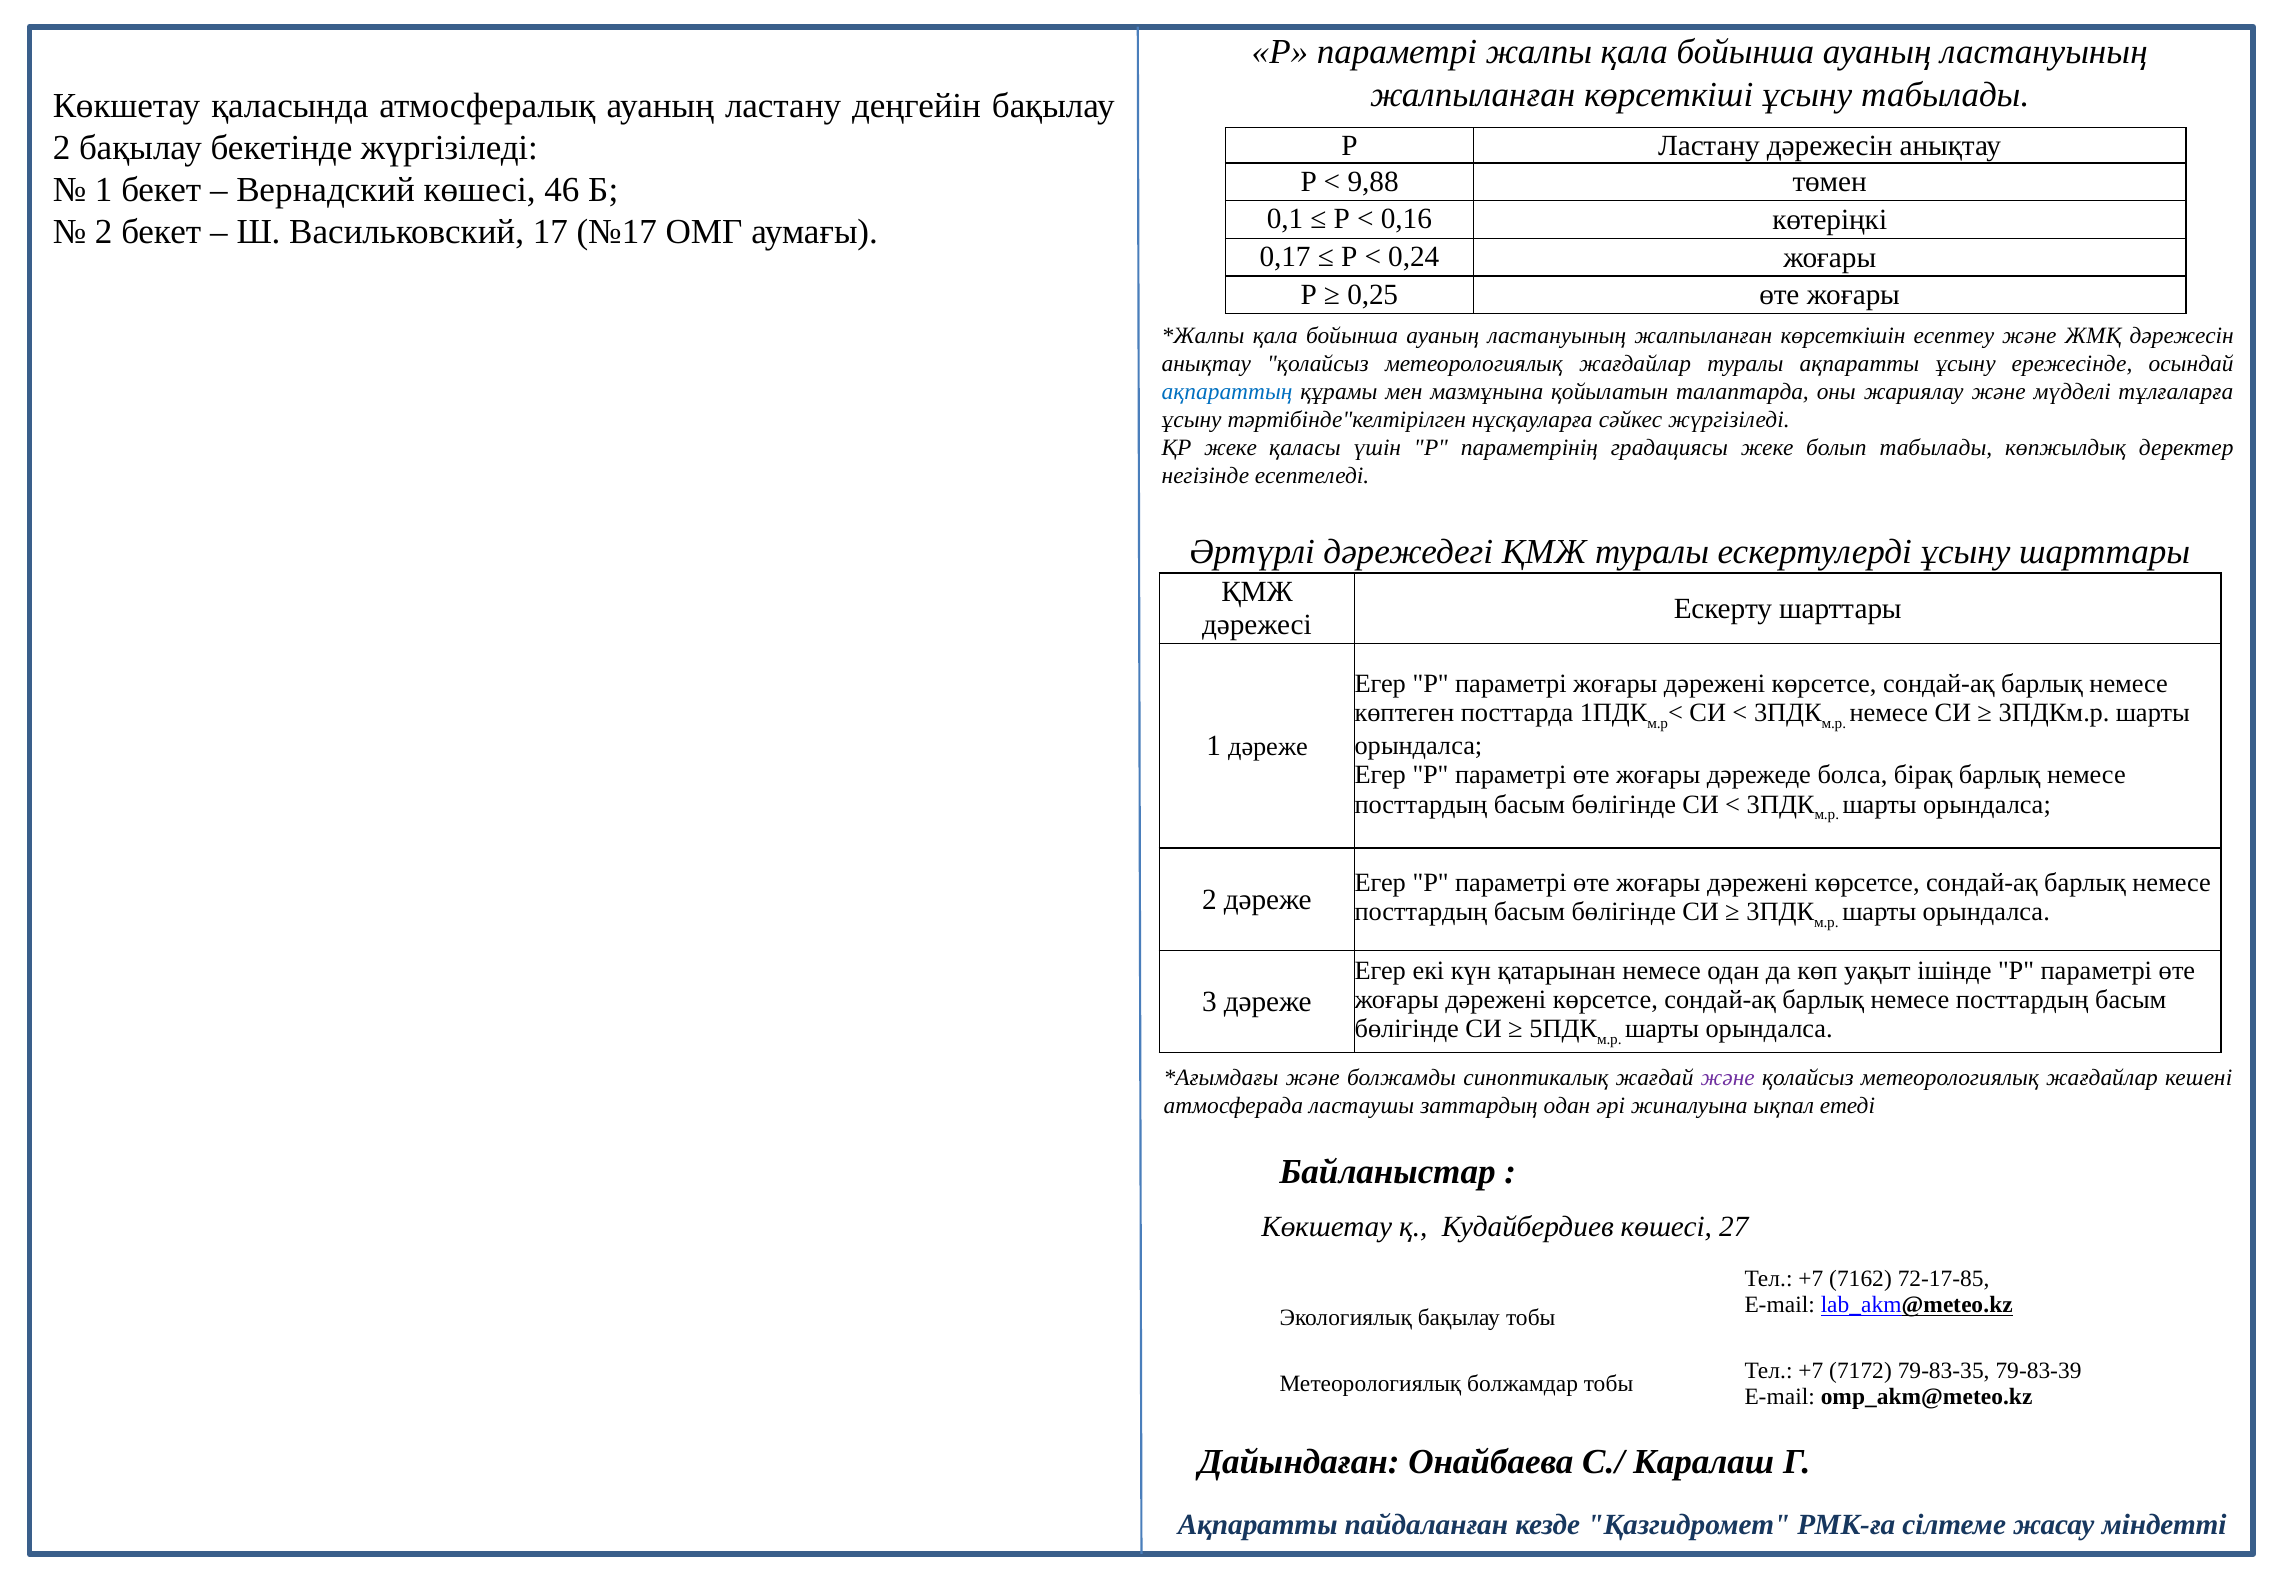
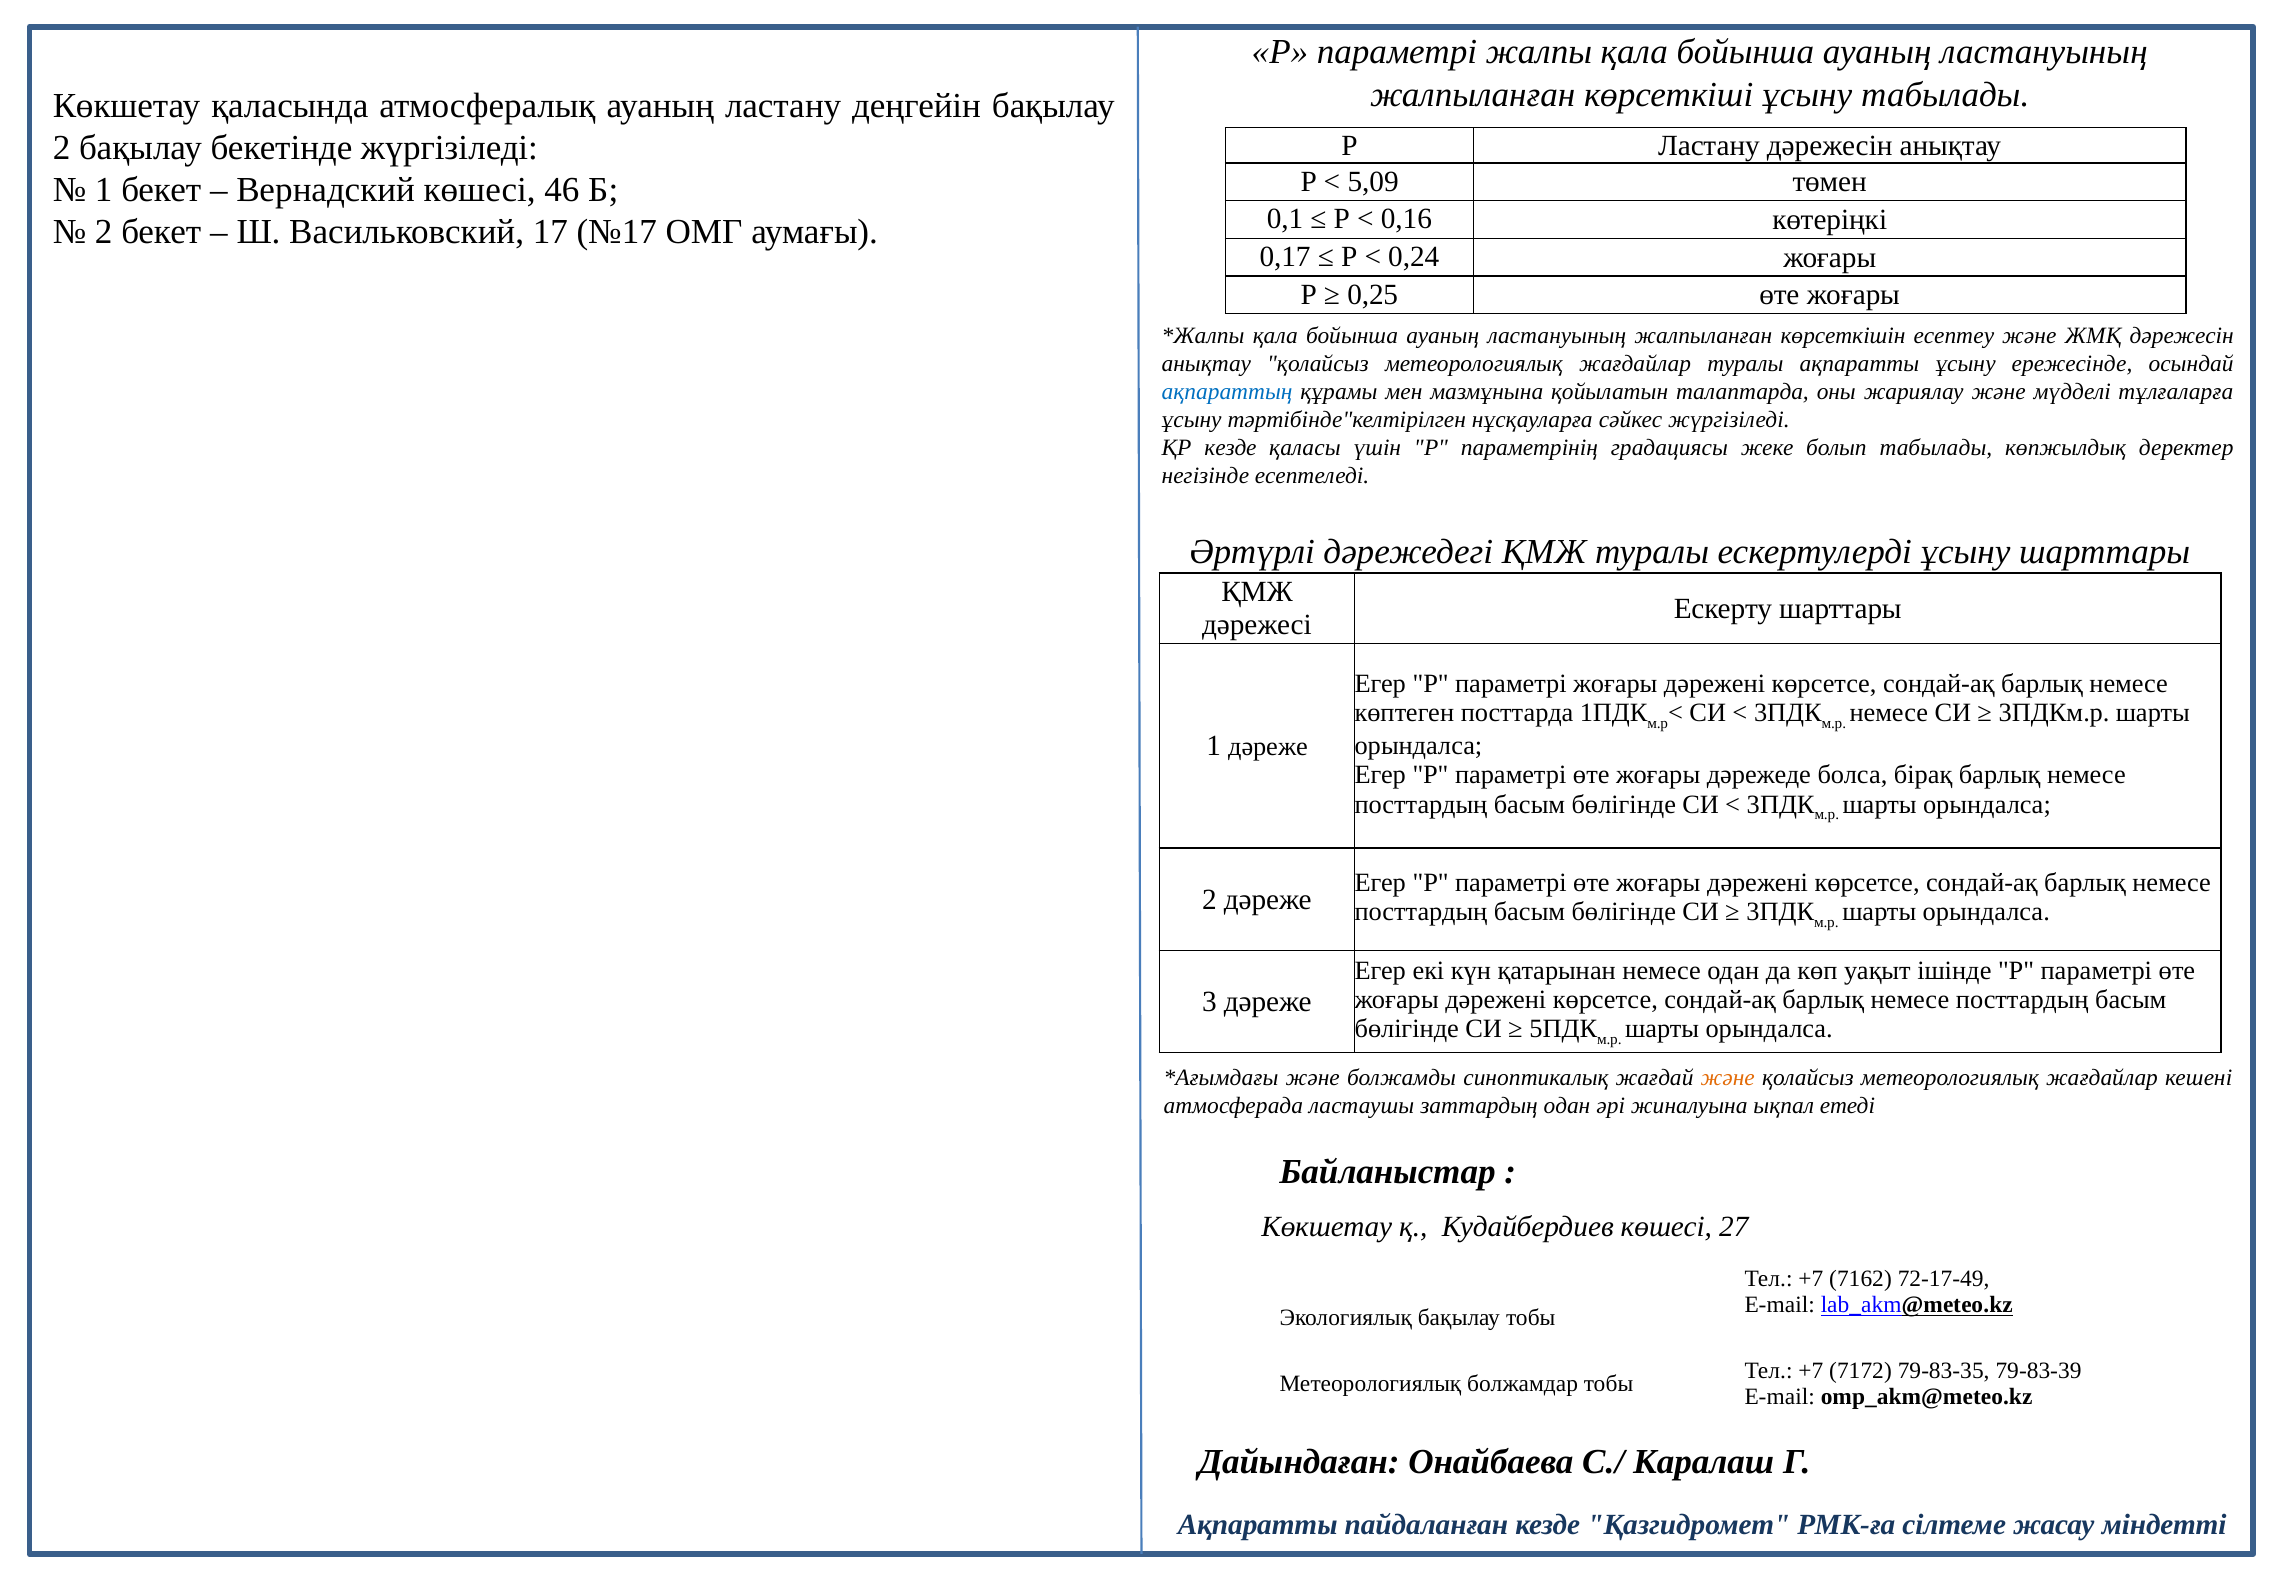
9,88: 9,88 -> 5,09 (1373, 182)
ҚР жеке: жеке -> кезде (1231, 448)
және colour: purple -> orange (1728, 1077)
72-17-85: 72-17-85 -> 72-17-49 (1944, 1279)
